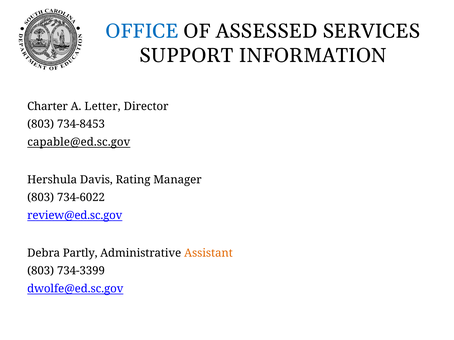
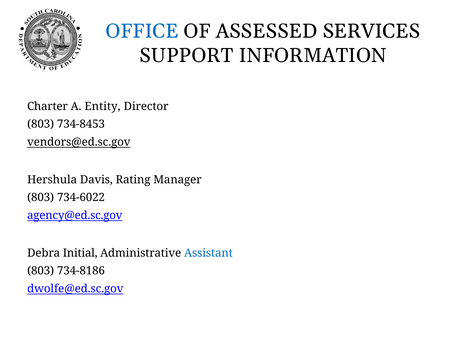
Letter: Letter -> Entity (103, 106)
capable@ed.sc.gov: capable@ed.sc.gov -> vendors@ed.sc.gov (79, 142)
review@ed.sc.gov: review@ed.sc.gov -> agency@ed.sc.gov (75, 216)
Partly: Partly -> Initial (80, 253)
Assistant colour: orange -> blue (208, 253)
734-3399: 734-3399 -> 734-8186 (81, 271)
